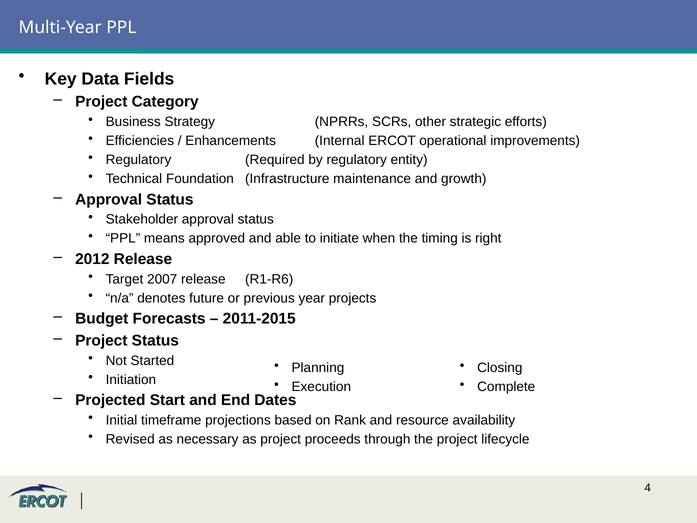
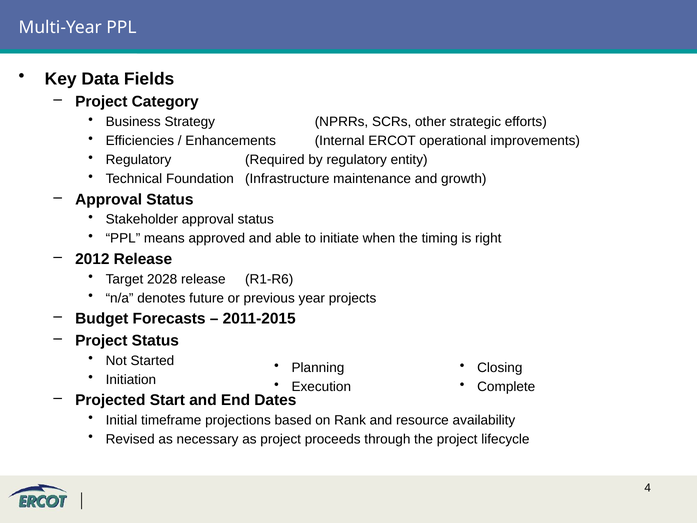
2007: 2007 -> 2028 (162, 279)
